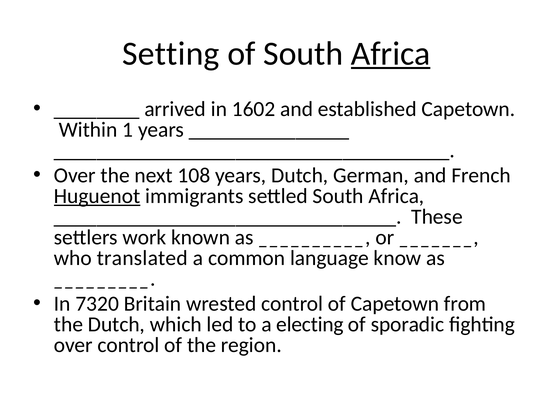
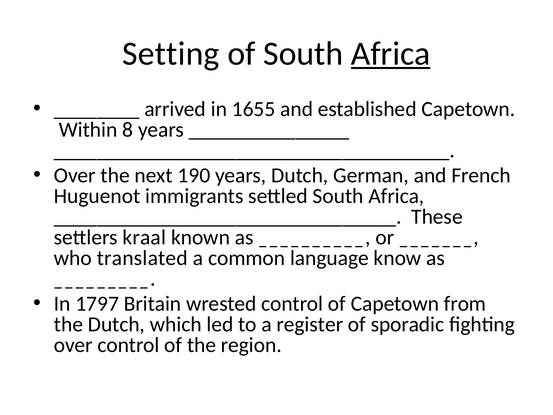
1602: 1602 -> 1655 (254, 109)
1: 1 -> 8 (128, 130)
108: 108 -> 190 (194, 175)
Huguenot underline: present -> none (97, 196)
work: work -> kraal (144, 237)
7320: 7320 -> 1797 (97, 304)
electing: electing -> register (310, 324)
